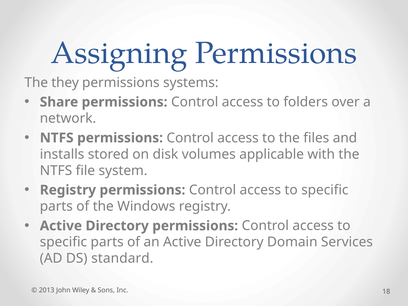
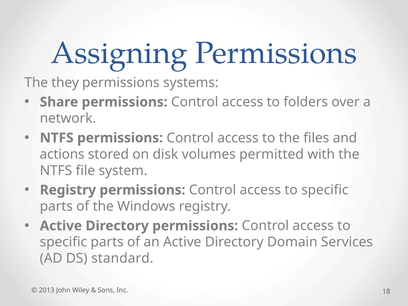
installs: installs -> actions (62, 154)
applicable: applicable -> permitted (272, 154)
